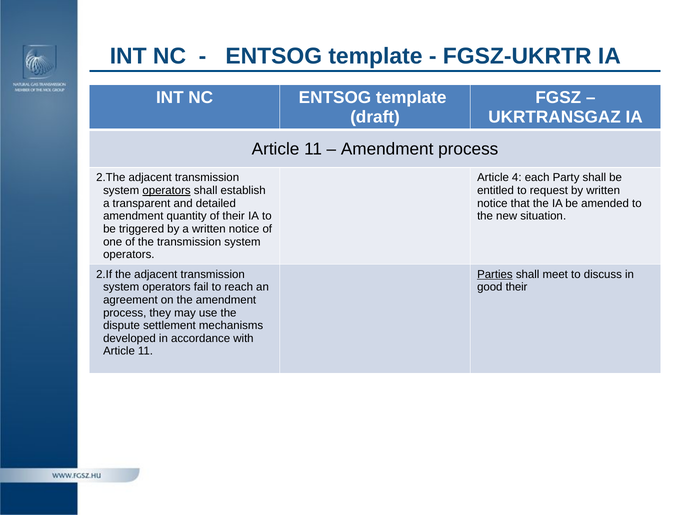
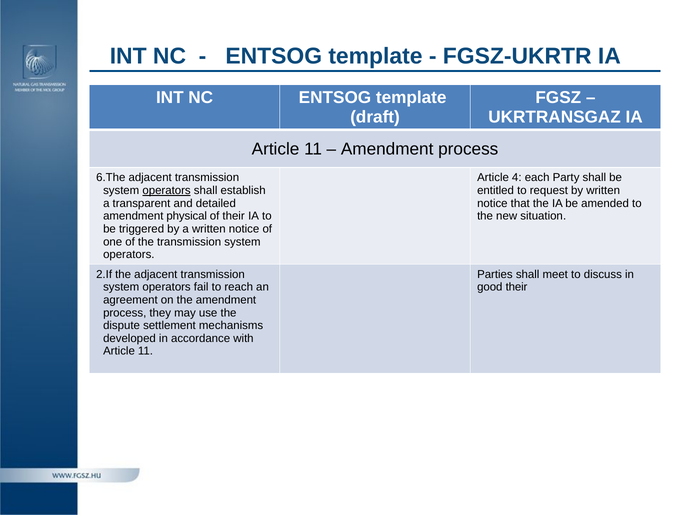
2.The: 2.The -> 6.The (111, 178)
quantity: quantity -> physical (187, 216)
Parties underline: present -> none (495, 274)
